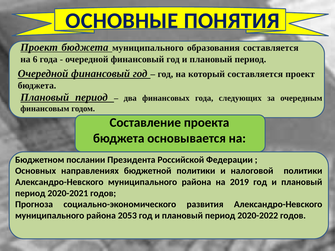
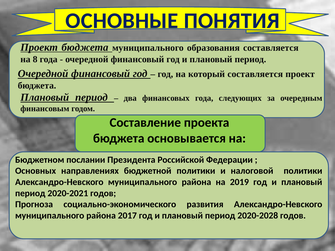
6: 6 -> 8 (35, 59)
2053: 2053 -> 2017 (127, 216)
2020-2022: 2020-2022 -> 2020-2028 (258, 216)
